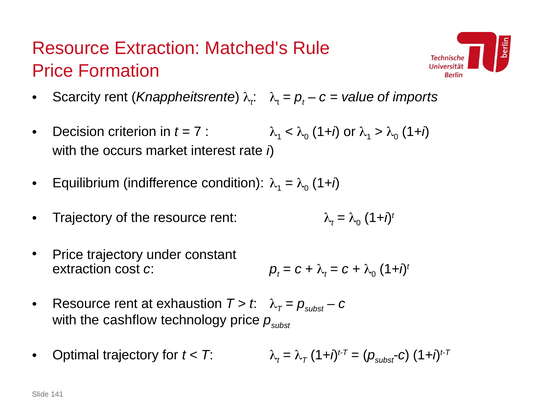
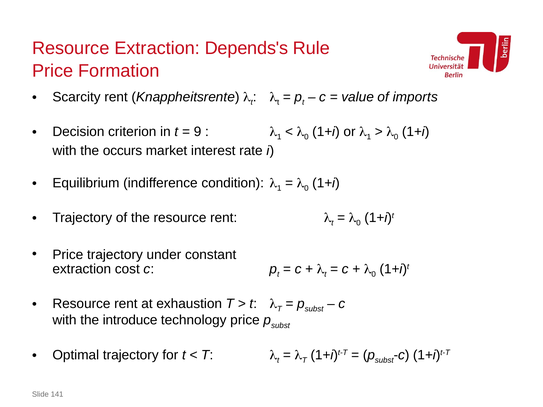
Matched's: Matched's -> Depends's (246, 48)
7: 7 -> 9 (198, 132)
cashflow: cashflow -> introduce (130, 320)
